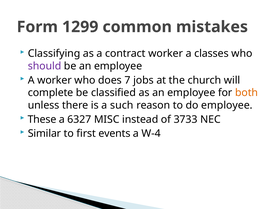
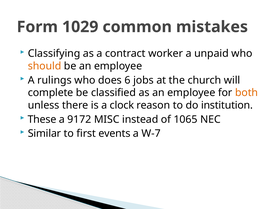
1299: 1299 -> 1029 (80, 27)
classes: classes -> unpaid (211, 54)
should colour: purple -> orange (45, 66)
A worker: worker -> rulings (54, 80)
7: 7 -> 6 (128, 80)
such: such -> clock (122, 105)
do employee: employee -> institution (227, 105)
6327: 6327 -> 9172 (79, 120)
3733: 3733 -> 1065 (186, 120)
W-4: W-4 -> W-7 (151, 134)
